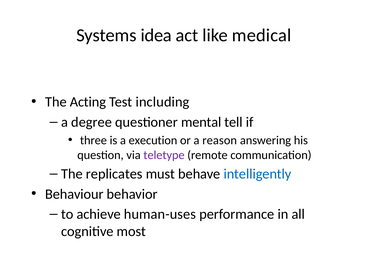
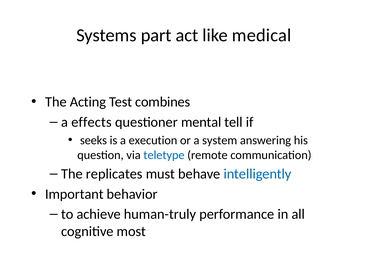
idea: idea -> part (156, 35)
including: including -> combines (163, 102)
degree: degree -> effects (92, 122)
three: three -> seeks (94, 140)
reason: reason -> system (220, 140)
teletype colour: purple -> blue (164, 155)
Behaviour: Behaviour -> Important (74, 194)
human-uses: human-uses -> human-truly (160, 214)
